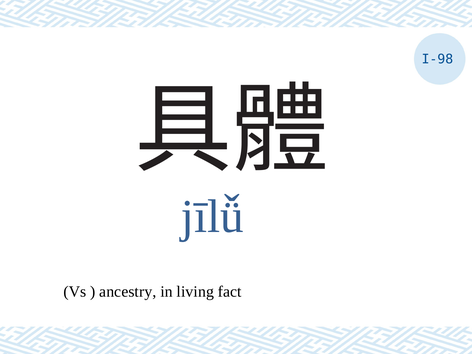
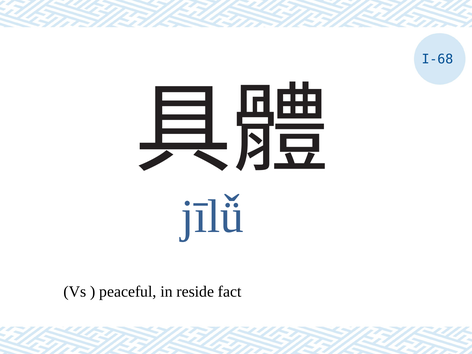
I-98: I-98 -> I-68 (437, 59)
ancestry: ancestry -> peaceful (128, 292)
living: living -> reside (195, 292)
